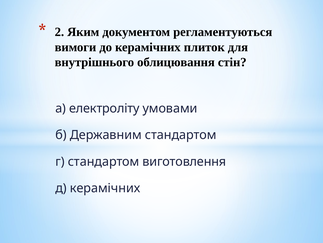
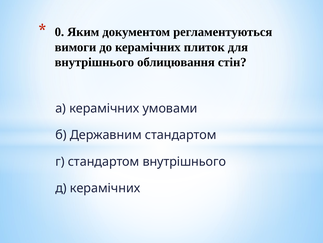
2: 2 -> 0 (59, 32)
а електроліту: електроліту -> керамічних (104, 108)
стандартом виготовлення: виготовлення -> внутрішнього (184, 161)
